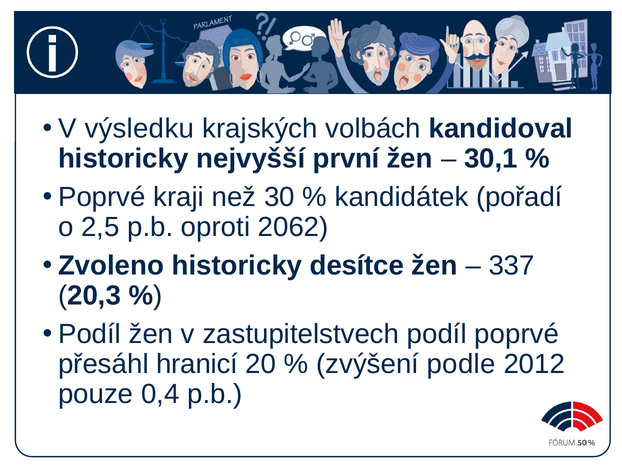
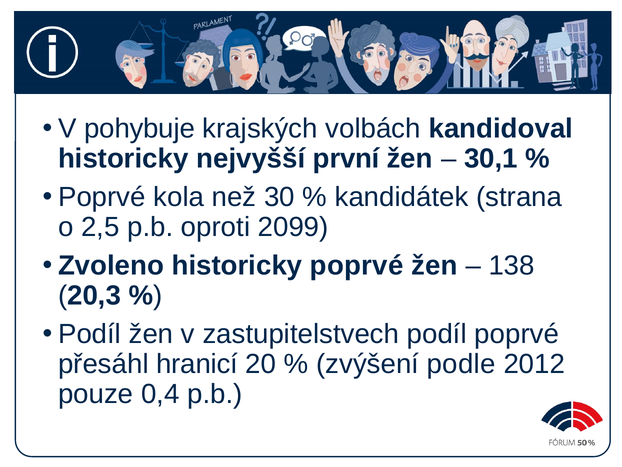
výsledku: výsledku -> pohybuje (140, 129)
kraji: kraji -> kola (179, 197)
pořadí: pořadí -> strana (519, 197)
2062: 2062 -> 2099 (293, 227)
historicky desítce: desítce -> poprvé (357, 266)
337: 337 -> 138 (512, 266)
